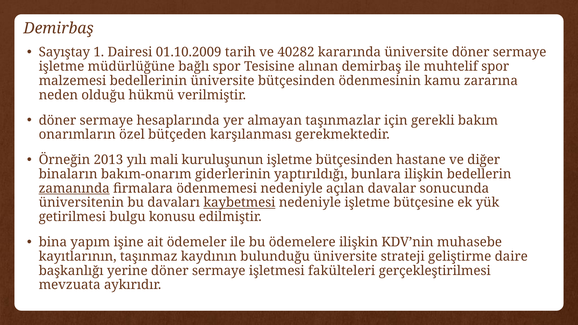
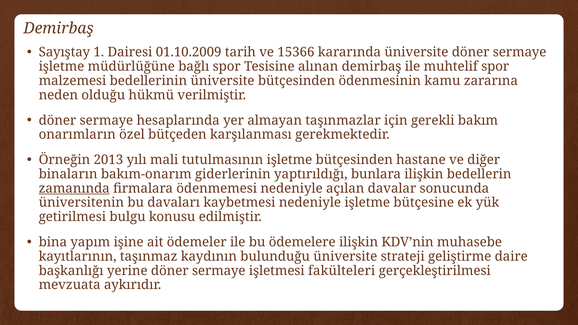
40282: 40282 -> 15366 (296, 52)
kuruluşunun: kuruluşunun -> tutulmasının (222, 160)
kaybetmesi underline: present -> none (239, 203)
